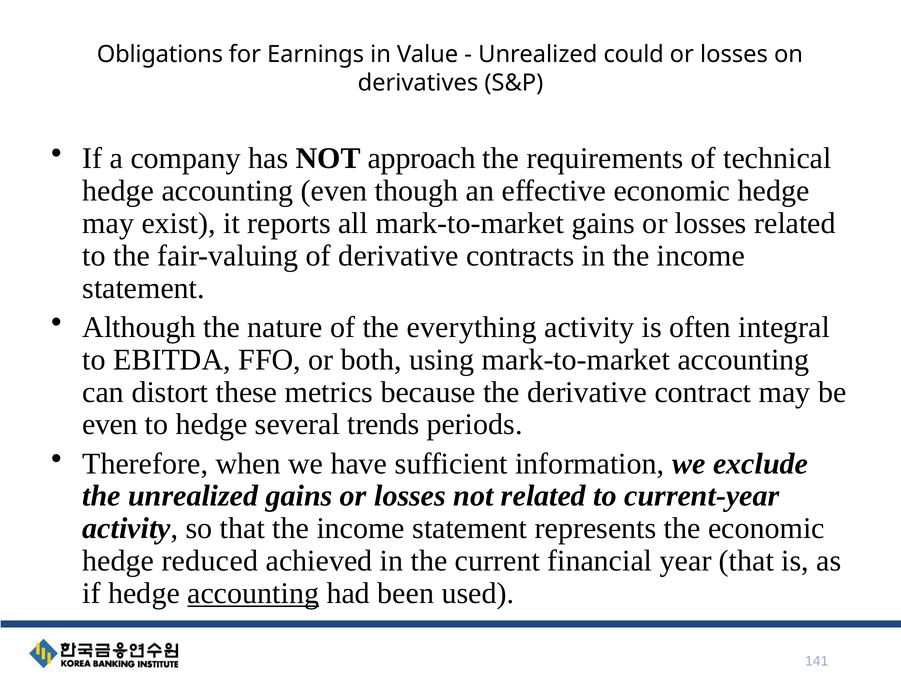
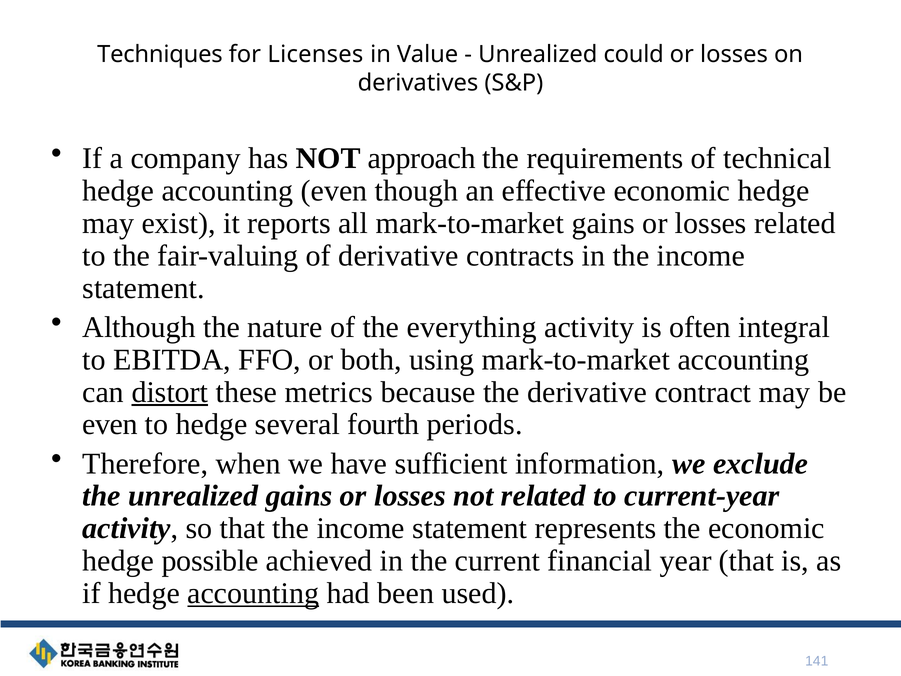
Obligations: Obligations -> Techniques (160, 54)
Earnings: Earnings -> Licenses (315, 54)
distort underline: none -> present (170, 392)
trends: trends -> fourth (383, 424)
reduced: reduced -> possible (210, 561)
